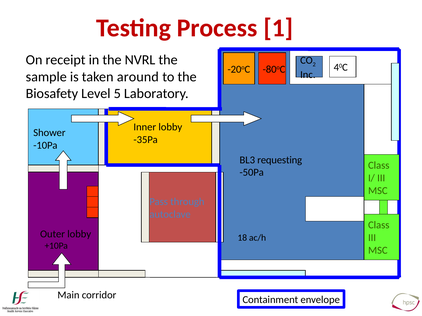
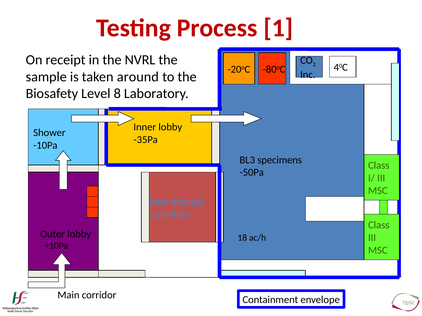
5: 5 -> 8 (117, 94)
requesting: requesting -> specimens (280, 160)
